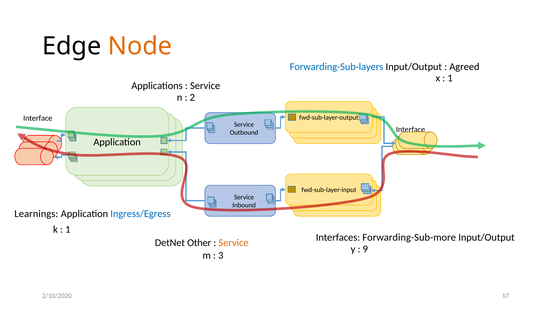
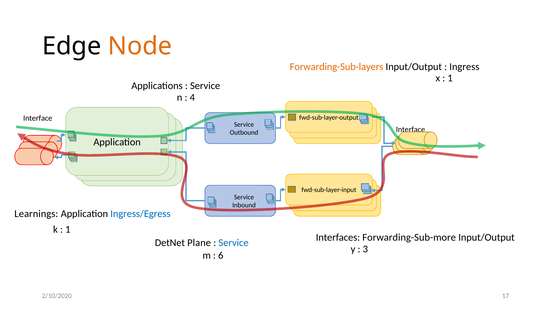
Forwarding-Sub-layers colour: blue -> orange (337, 67)
Agreed: Agreed -> Ingress (464, 67)
2: 2 -> 4 (192, 97)
Other: Other -> Plane (199, 243)
Service colour: orange -> blue (234, 243)
9: 9 -> 3 (365, 249)
3: 3 -> 6 (221, 255)
